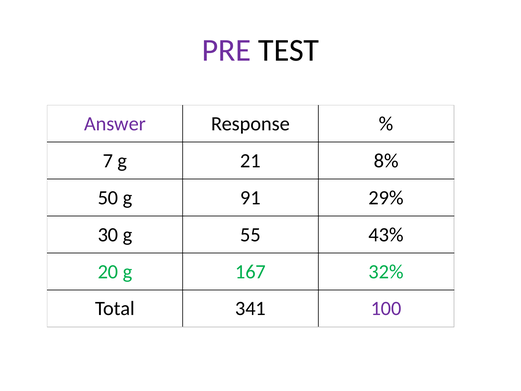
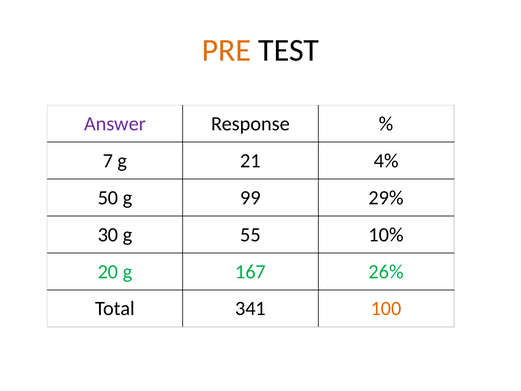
PRE colour: purple -> orange (226, 50)
8%: 8% -> 4% (386, 161)
91: 91 -> 99 (251, 198)
43%: 43% -> 10% (386, 235)
32%: 32% -> 26% (386, 271)
100 colour: purple -> orange (386, 308)
